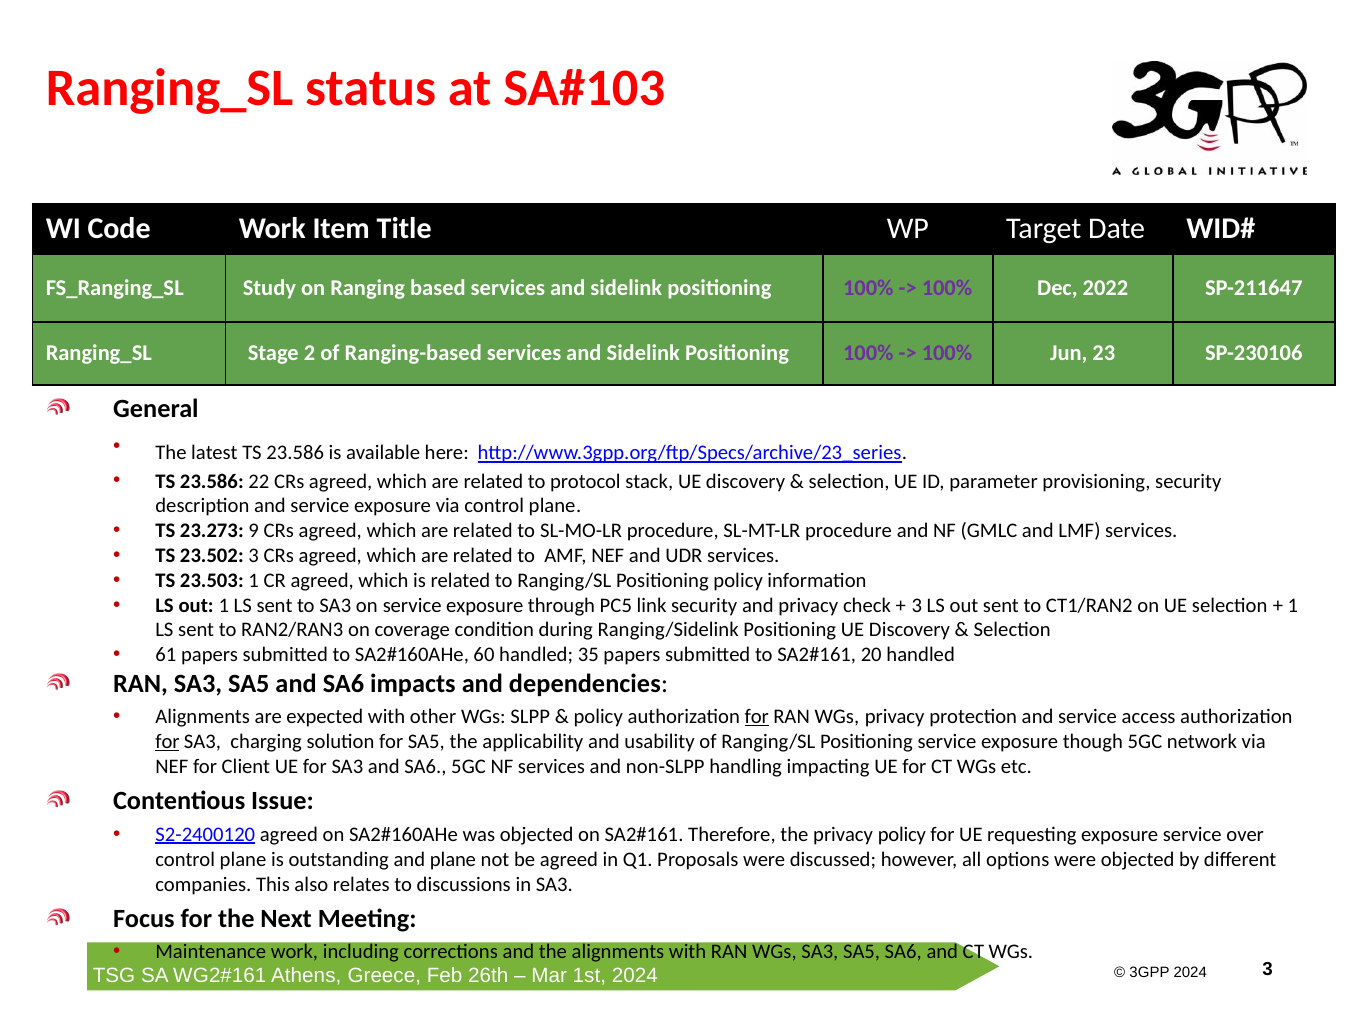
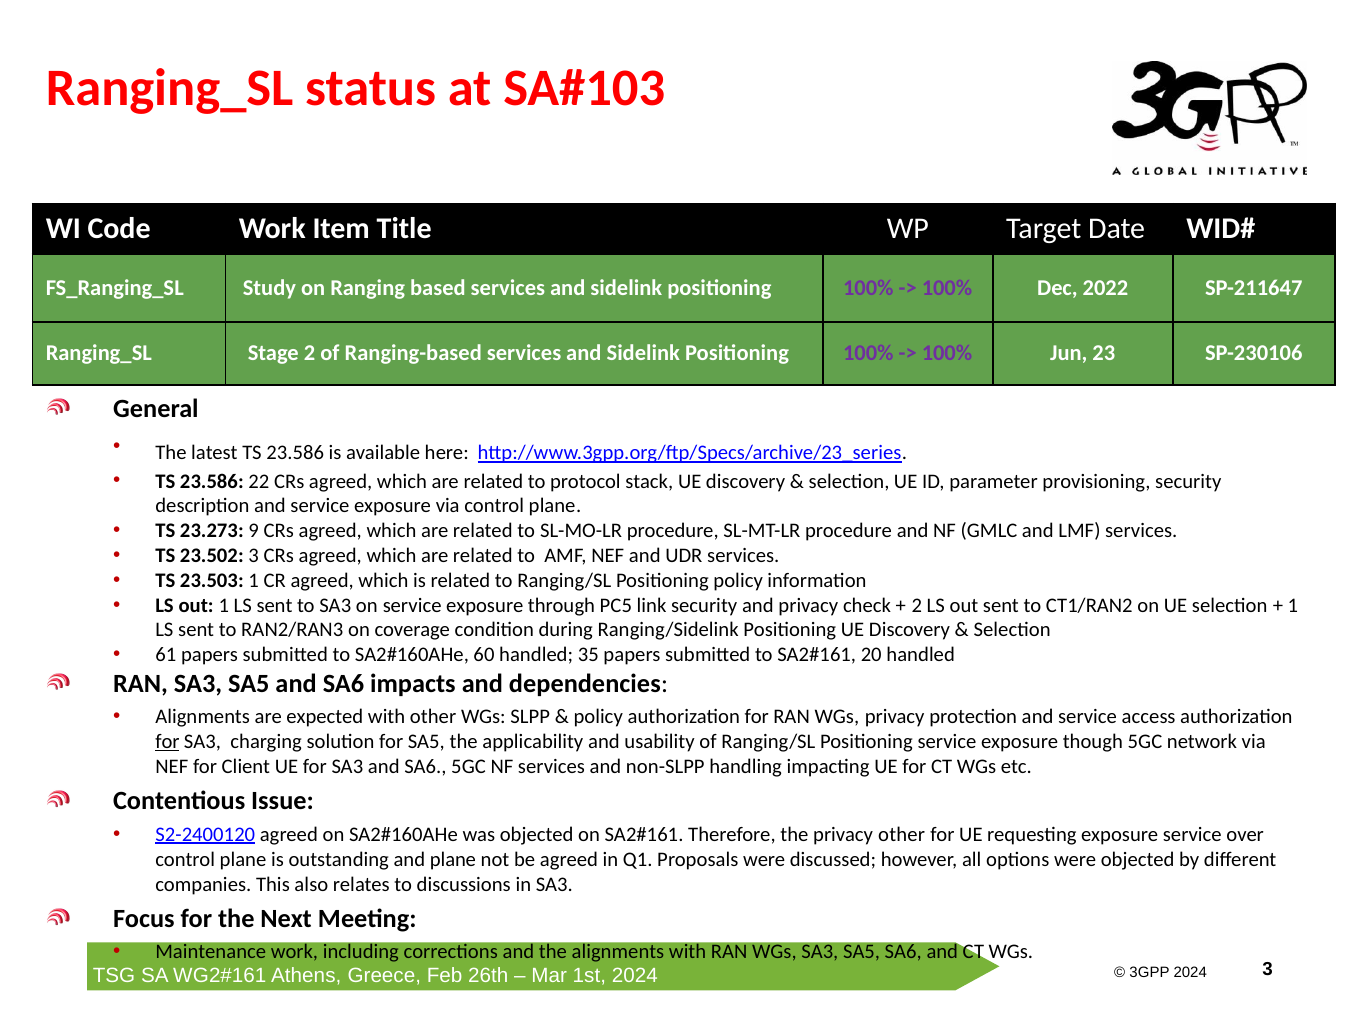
3: 3 -> 2 (917, 605)
for underline: present -> none (757, 717)
privacy policy: policy -> other (902, 834)
